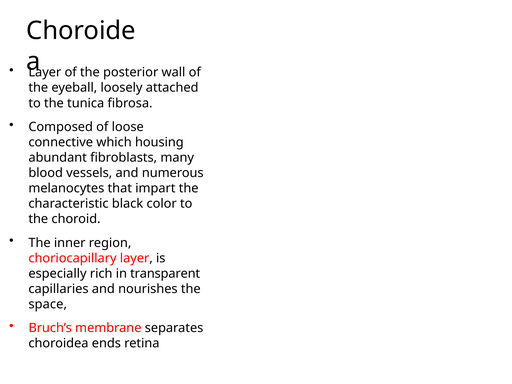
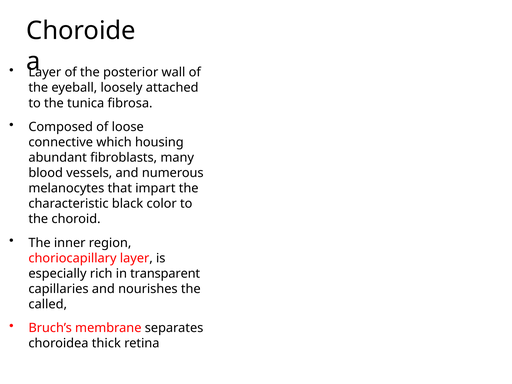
space: space -> called (48, 304)
ends: ends -> thick (106, 343)
